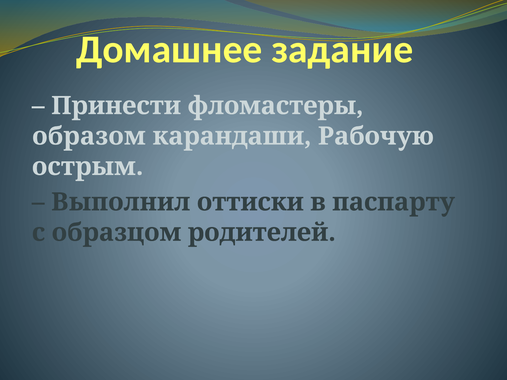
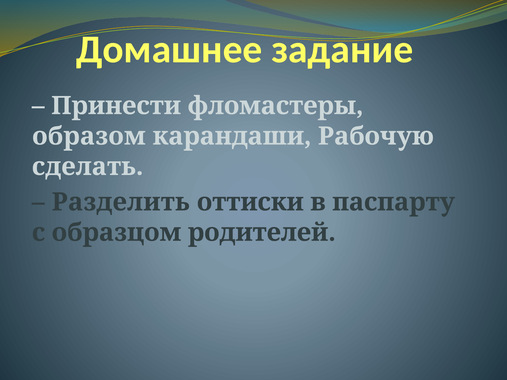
острым: острым -> сделать (88, 167)
Выполнил: Выполнил -> Разделить (121, 202)
